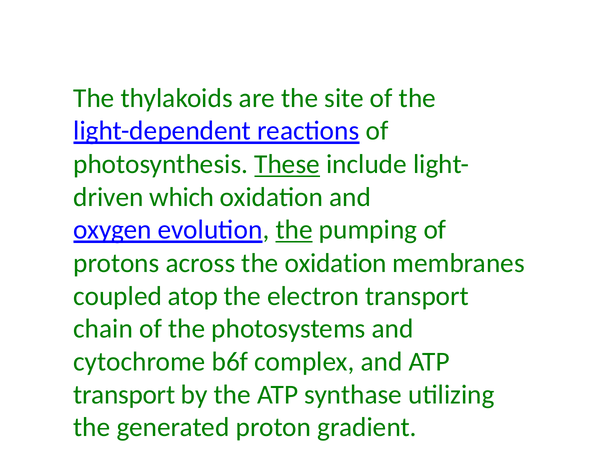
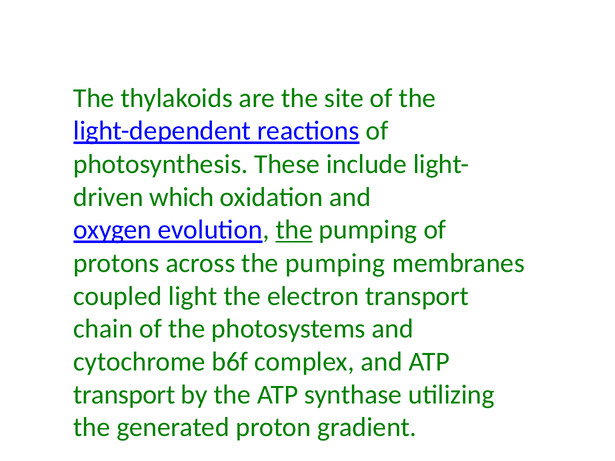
These underline: present -> none (287, 164)
across the oxidation: oxidation -> pumping (335, 263)
atop: atop -> light (193, 296)
